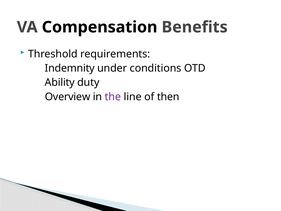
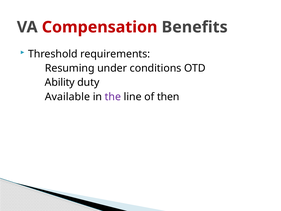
Compensation colour: black -> red (100, 27)
Indemnity: Indemnity -> Resuming (70, 68)
Overview: Overview -> Available (67, 97)
